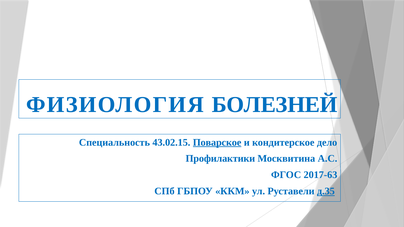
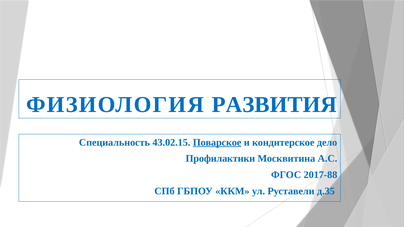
БОЛЕЗНЕЙ: БОЛЕЗНЕЙ -> РАЗВИТИЯ (274, 105)
2017-63: 2017-63 -> 2017-88 (320, 175)
д.35 underline: present -> none (326, 192)
